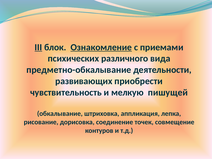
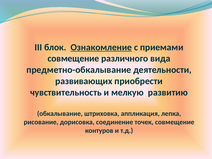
III underline: present -> none (38, 47)
психических: психических -> совмещение (73, 59)
пишущей: пишущей -> развитию (168, 93)
